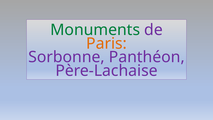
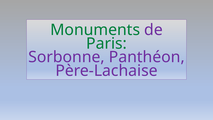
Paris colour: orange -> green (106, 43)
